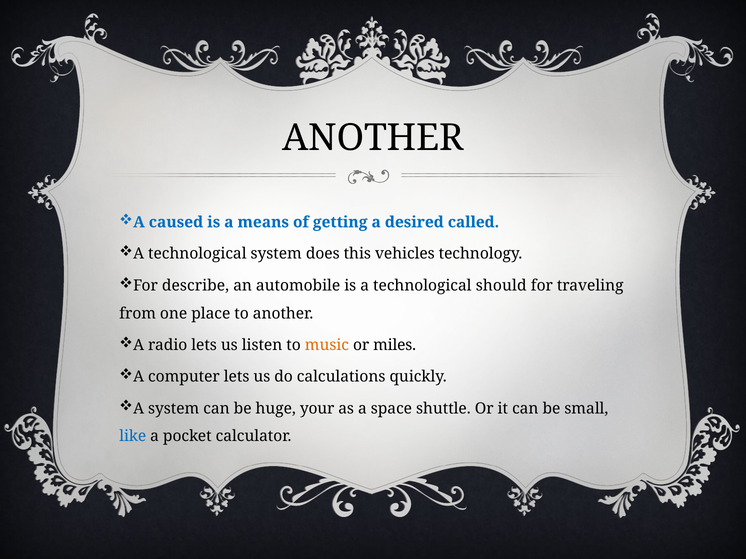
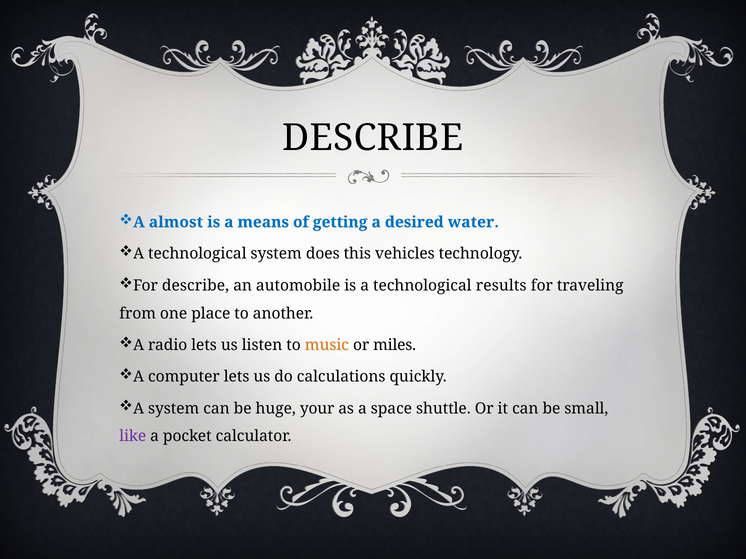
ANOTHER: ANOTHER -> DESCRIBE (373, 138)
caused: caused -> almost (176, 222)
called: called -> water (473, 222)
should: should -> results (501, 286)
like colour: blue -> purple (133, 437)
